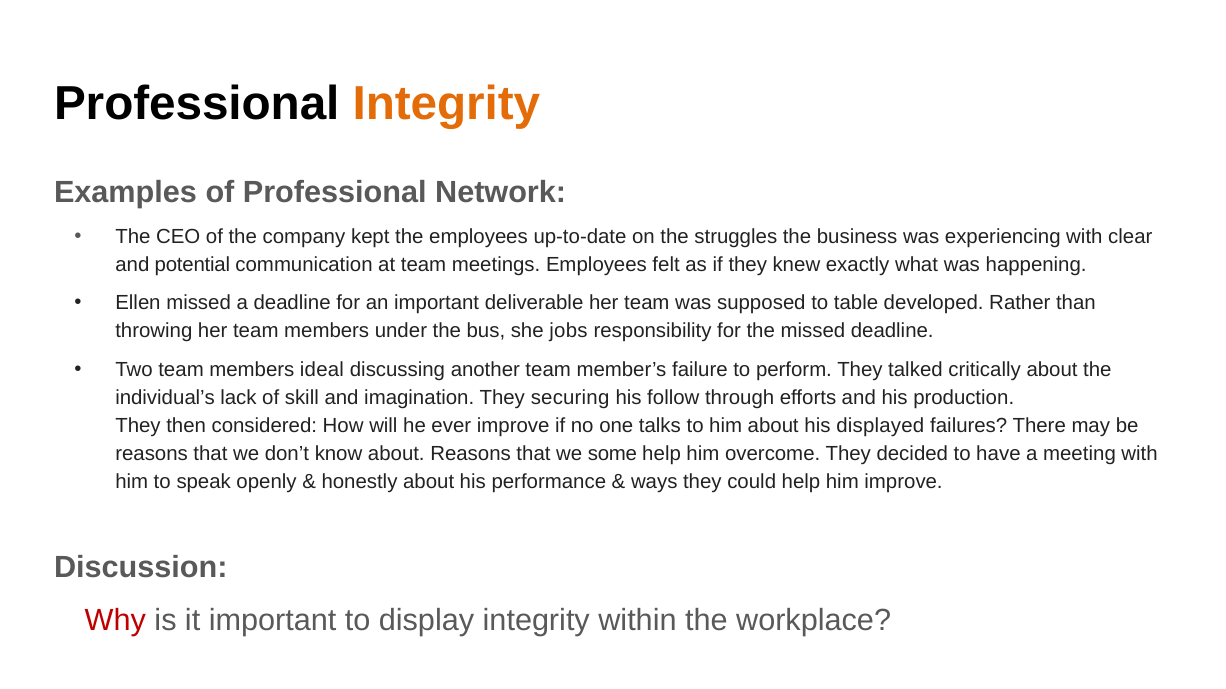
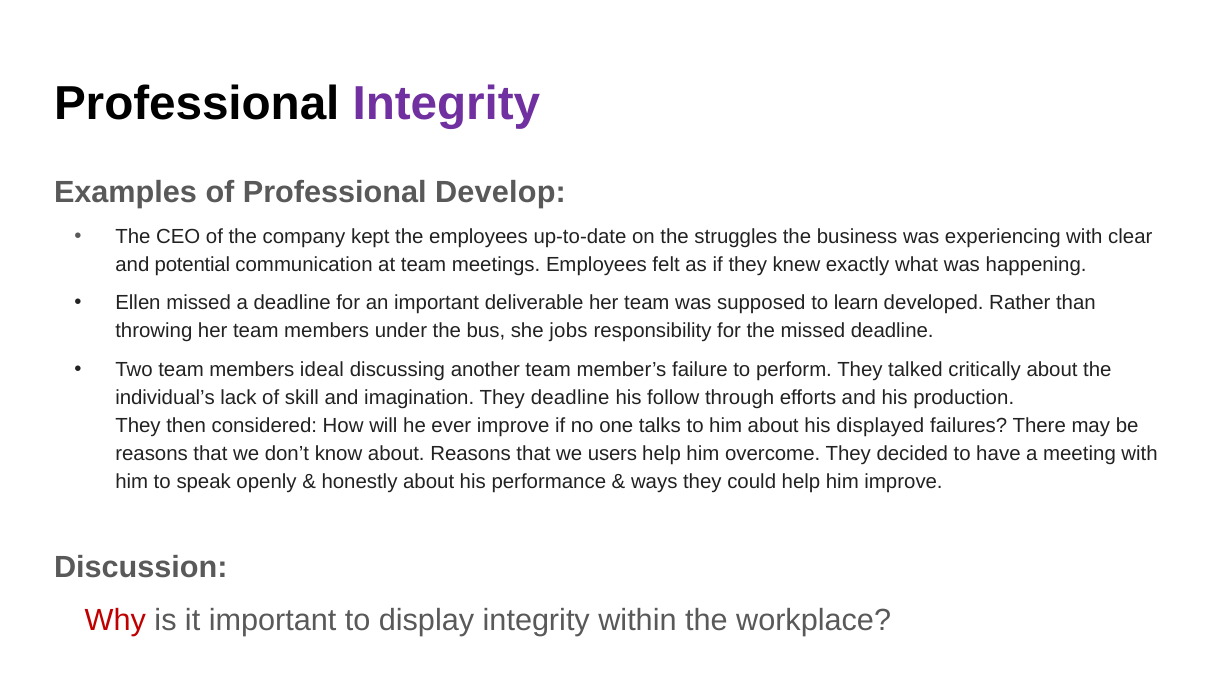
Integrity colour: orange -> purple (446, 104)
Network: Network -> Develop (501, 193)
table: table -> learn (856, 303)
They securing: securing -> deadline (570, 398)
some: some -> users (612, 454)
